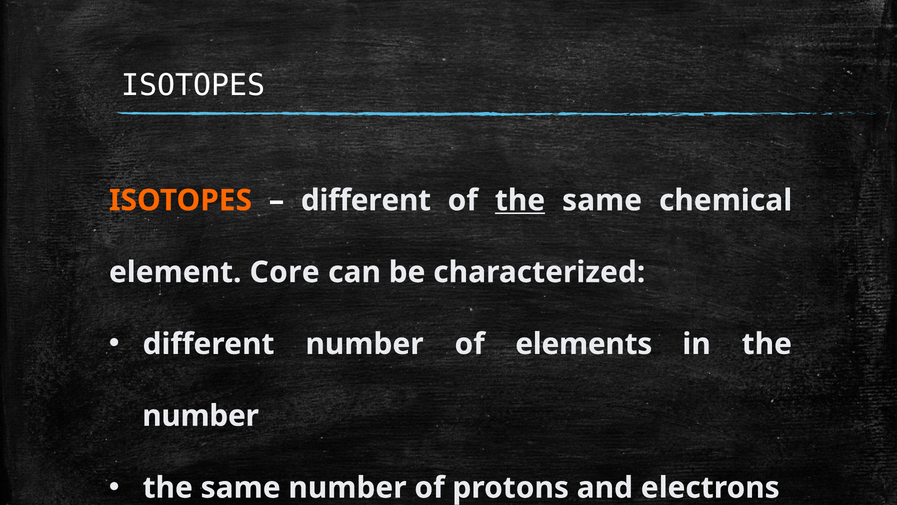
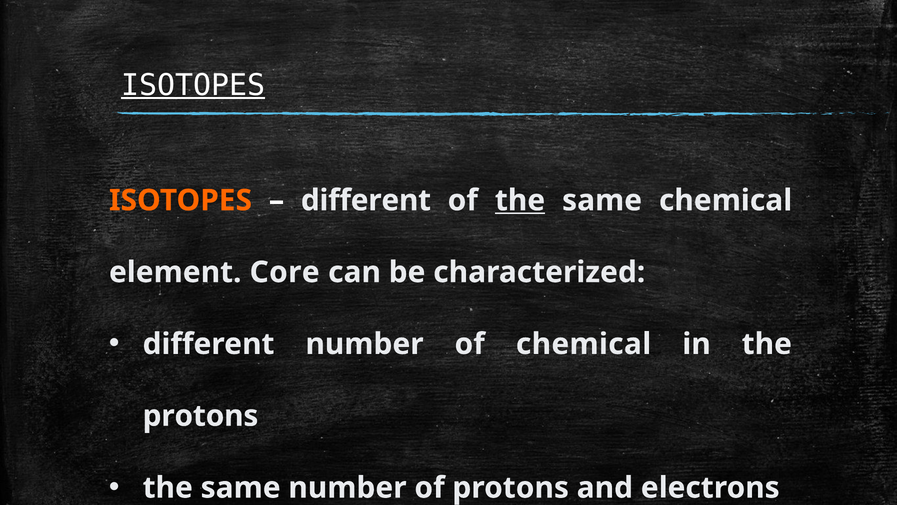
ISOTOPES underline: none -> present (193, 85)
of elements: elements -> chemical (583, 344)
number: number -> protons (201, 416)
